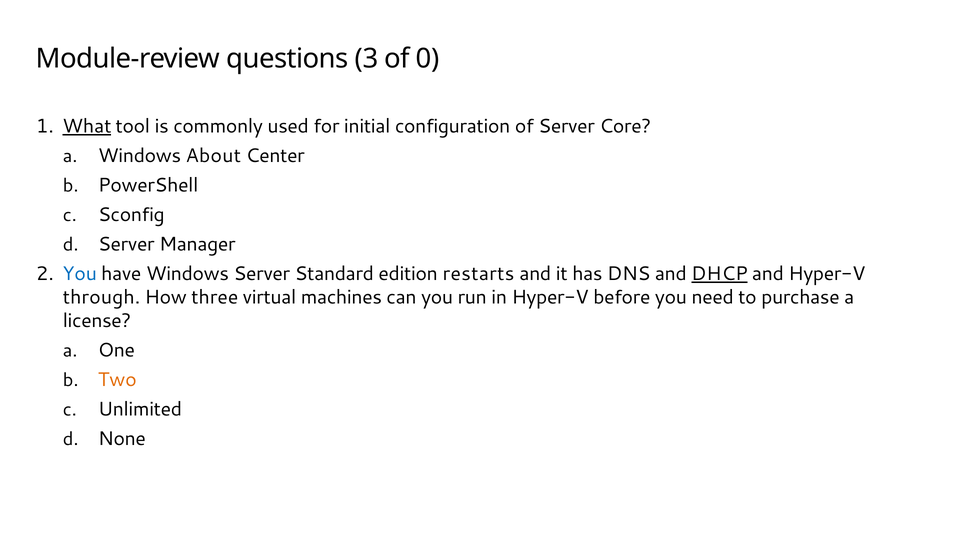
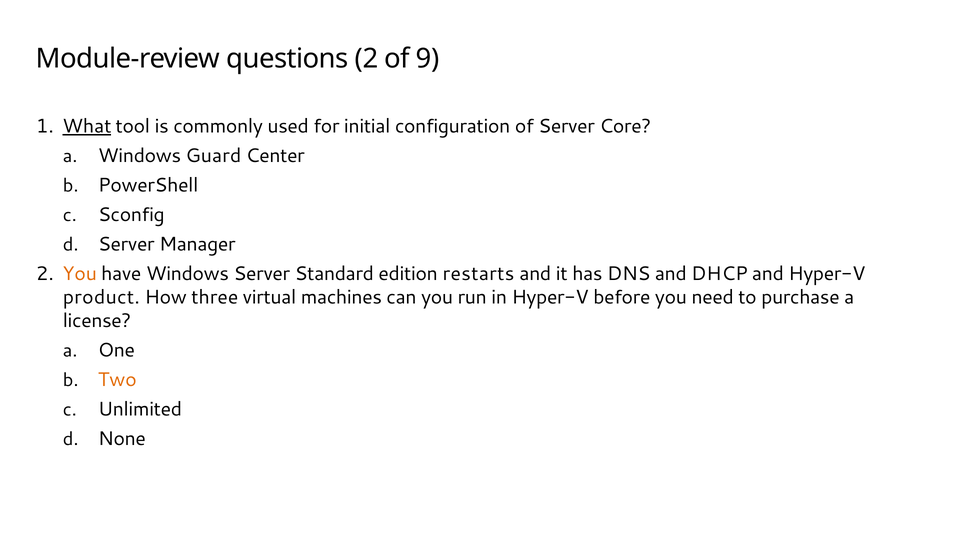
questions 3: 3 -> 2 (366, 59)
0: 0 -> 9 (428, 59)
About: About -> Guard (213, 156)
You colour: blue -> orange (80, 274)
DHCP underline: present -> none (719, 274)
through: through -> product (101, 297)
